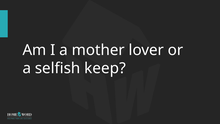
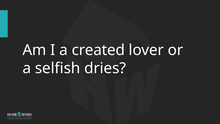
mother: mother -> created (98, 50)
keep: keep -> dries (105, 68)
